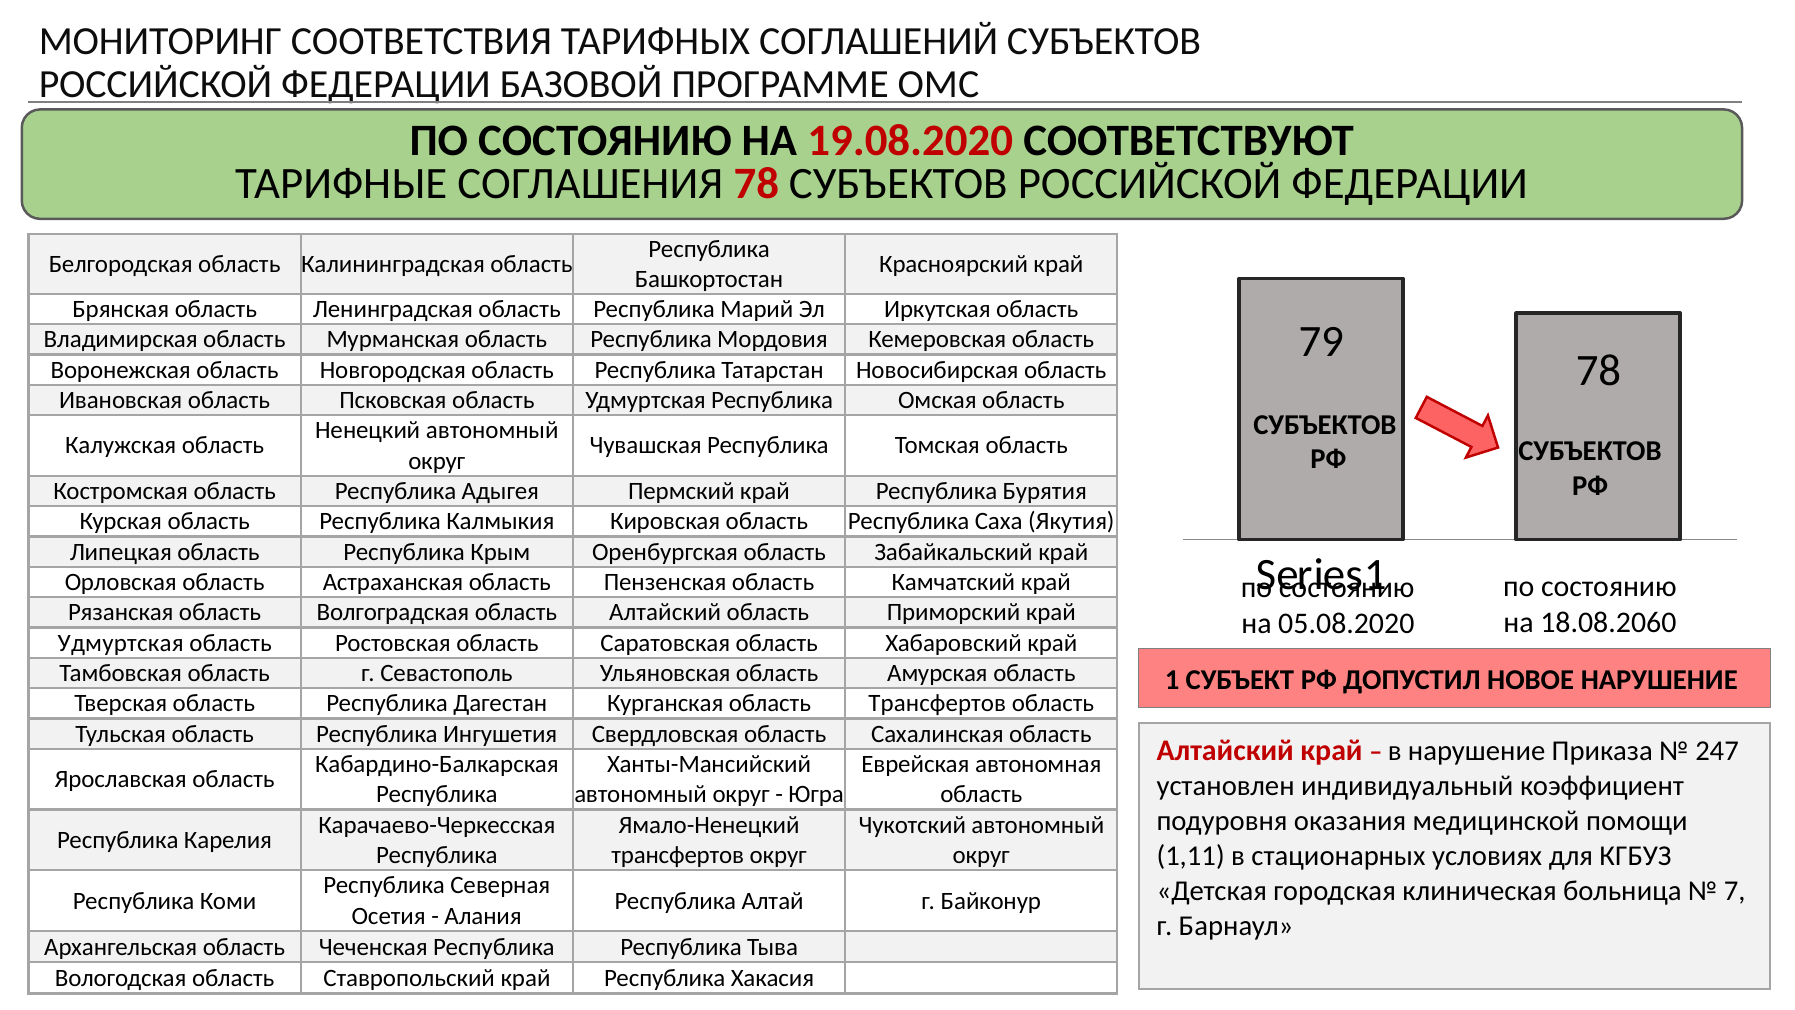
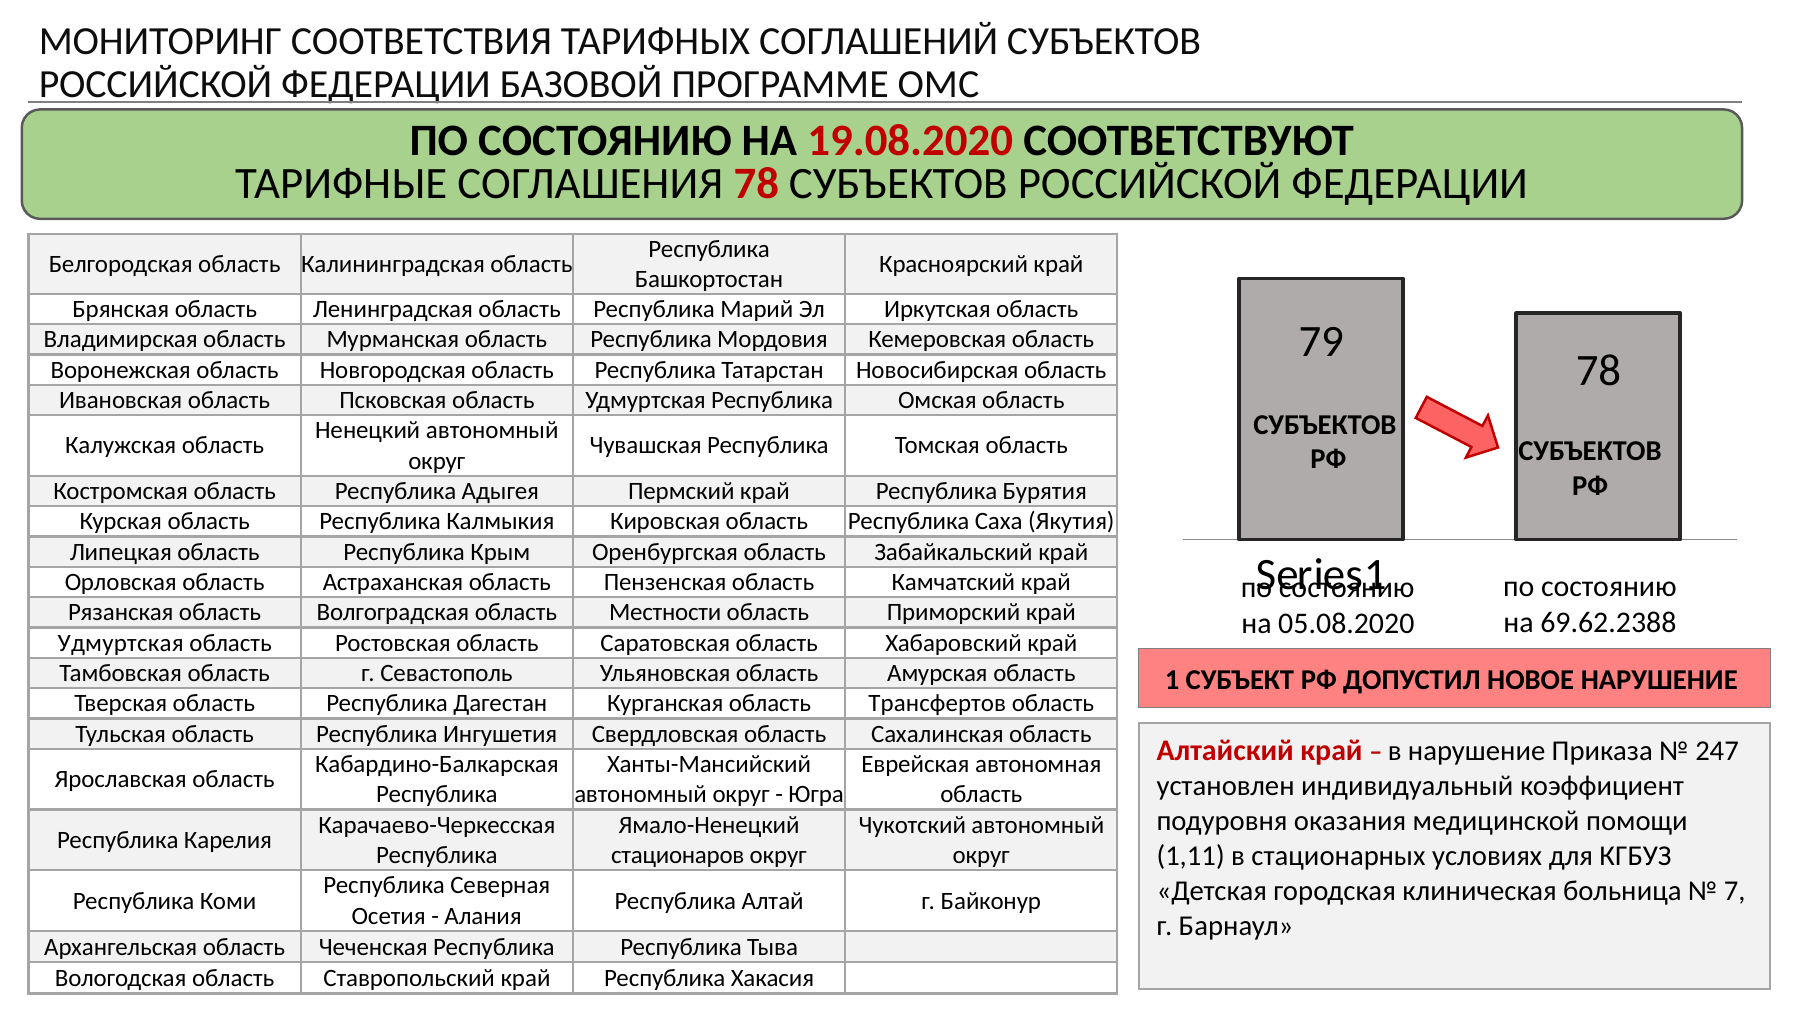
область Алтайский: Алтайский -> Местности (665, 612)
18.08.2060: 18.08.2060 -> 69.62.2388 (1608, 622)
трансфертов: трансфертов -> стационаров (678, 855)
